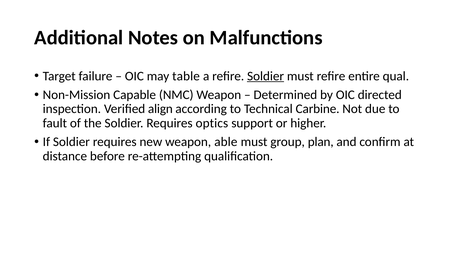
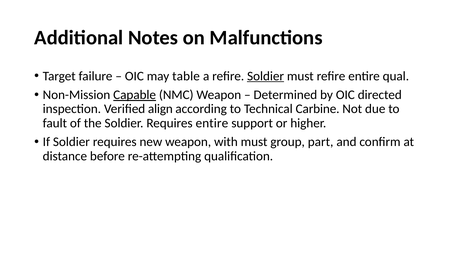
Capable underline: none -> present (135, 95)
Requires optics: optics -> entire (212, 123)
able: able -> with (226, 142)
plan: plan -> part (321, 142)
